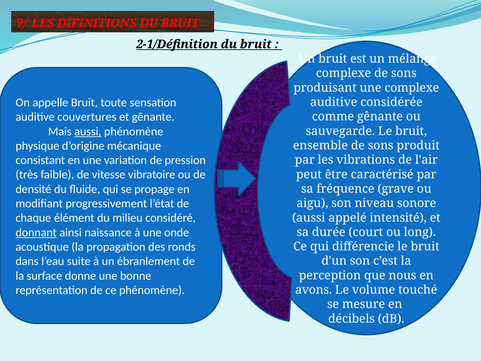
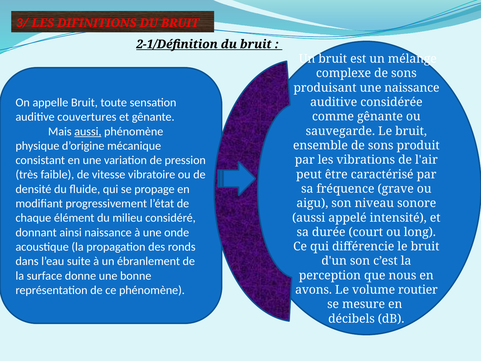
9/: 9/ -> 3/ (22, 23)
une complexe: complexe -> naissance (412, 88)
donnant underline: present -> none (36, 232)
touché: touché -> routier (418, 290)
